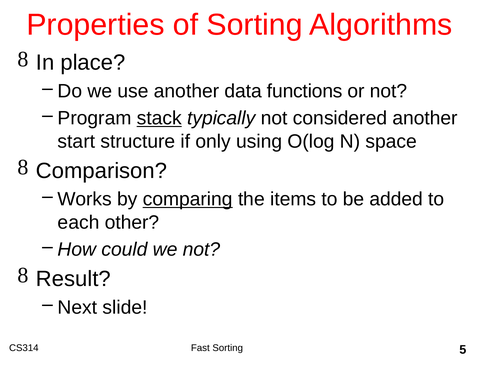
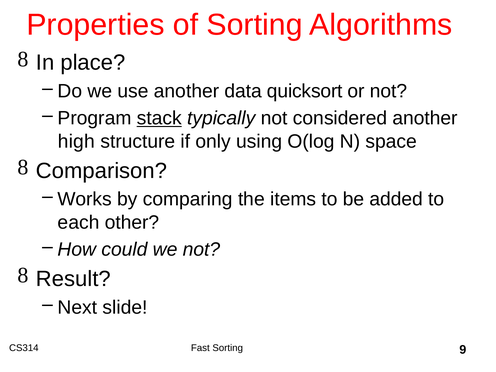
functions: functions -> quicksort (305, 91)
start: start -> high (76, 141)
comparing underline: present -> none (188, 199)
5: 5 -> 9 (463, 350)
